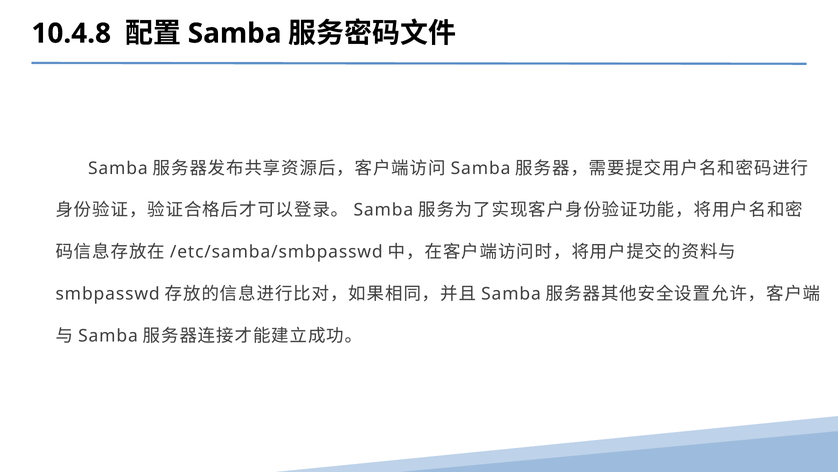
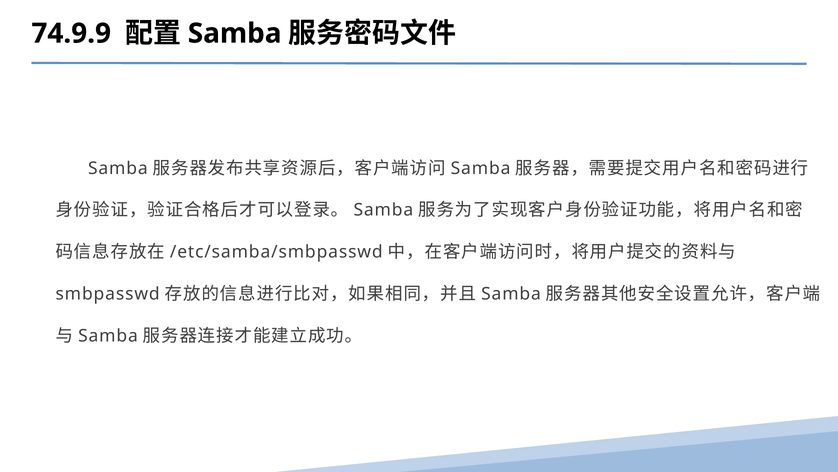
10.4.8: 10.4.8 -> 74.9.9 (71, 33)
